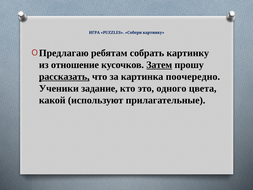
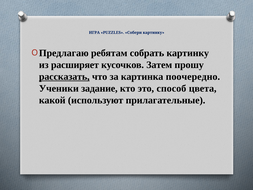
отношение: отношение -> расширяет (75, 65)
Затем underline: present -> none (159, 65)
одного: одного -> способ (171, 88)
